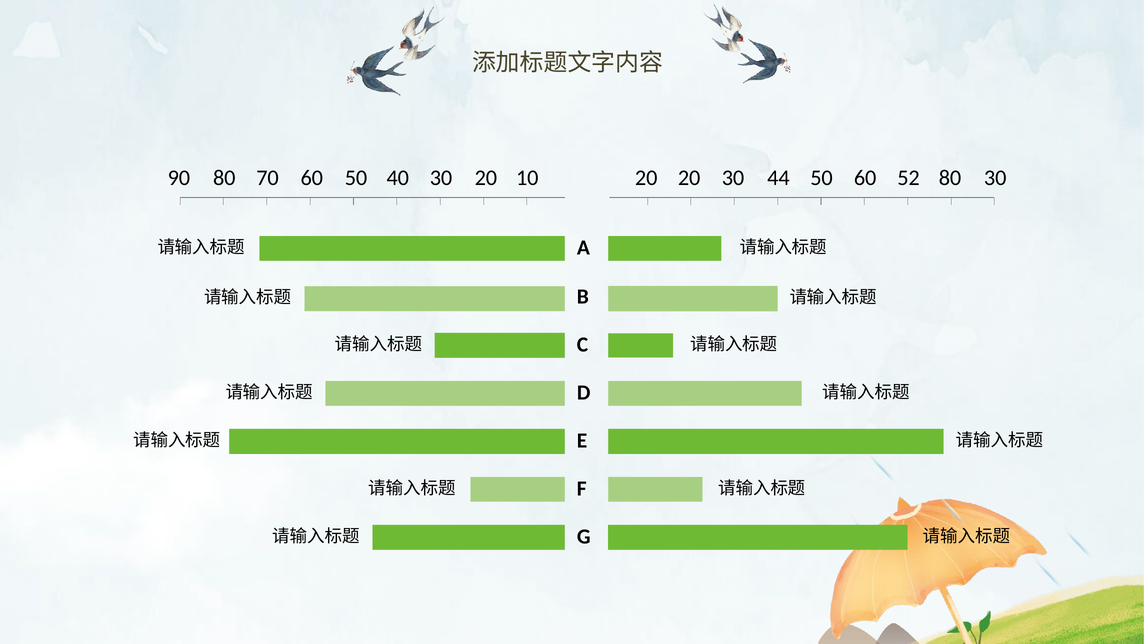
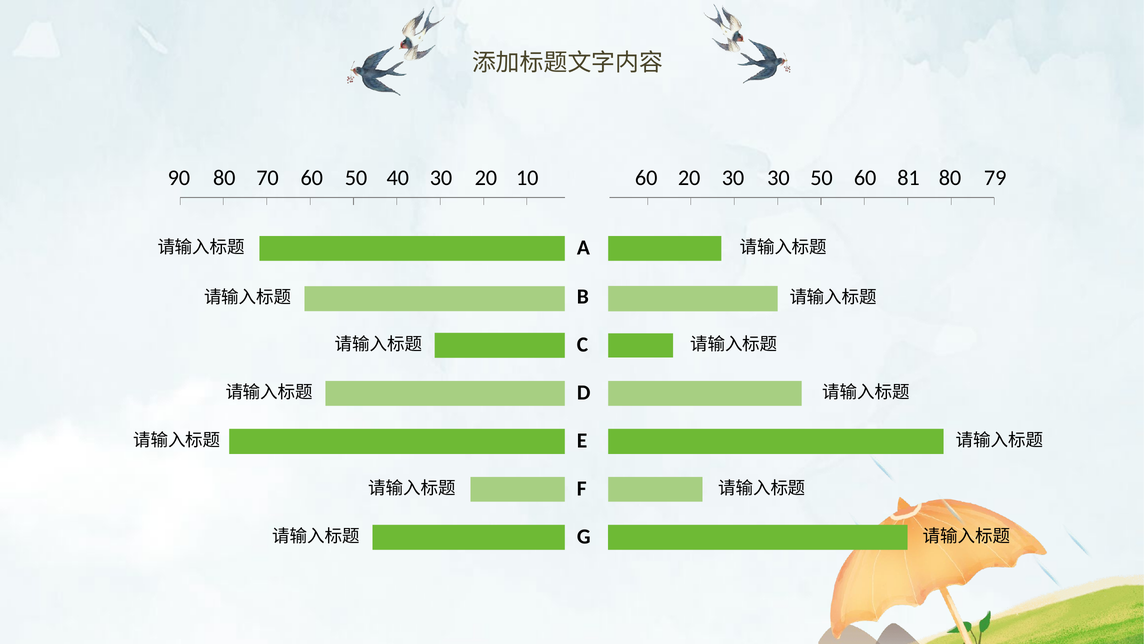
90 20: 20 -> 60 (646, 178)
30 44: 44 -> 30 (778, 178)
52: 52 -> 81 (909, 178)
80 30: 30 -> 79 (995, 178)
